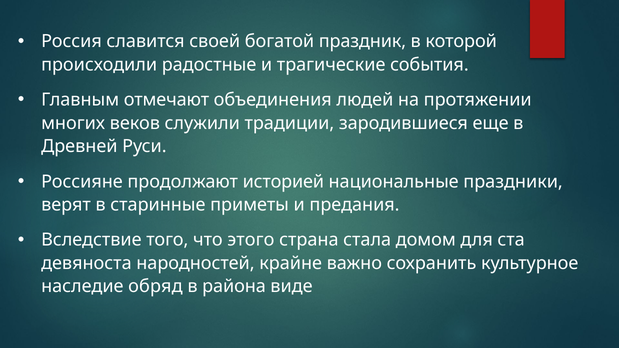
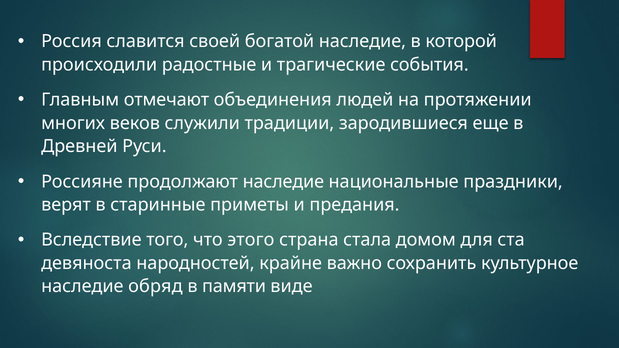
богатой праздник: праздник -> наследие (362, 42)
продолжают историей: историей -> наследие (283, 182)
района: района -> памяти (234, 287)
